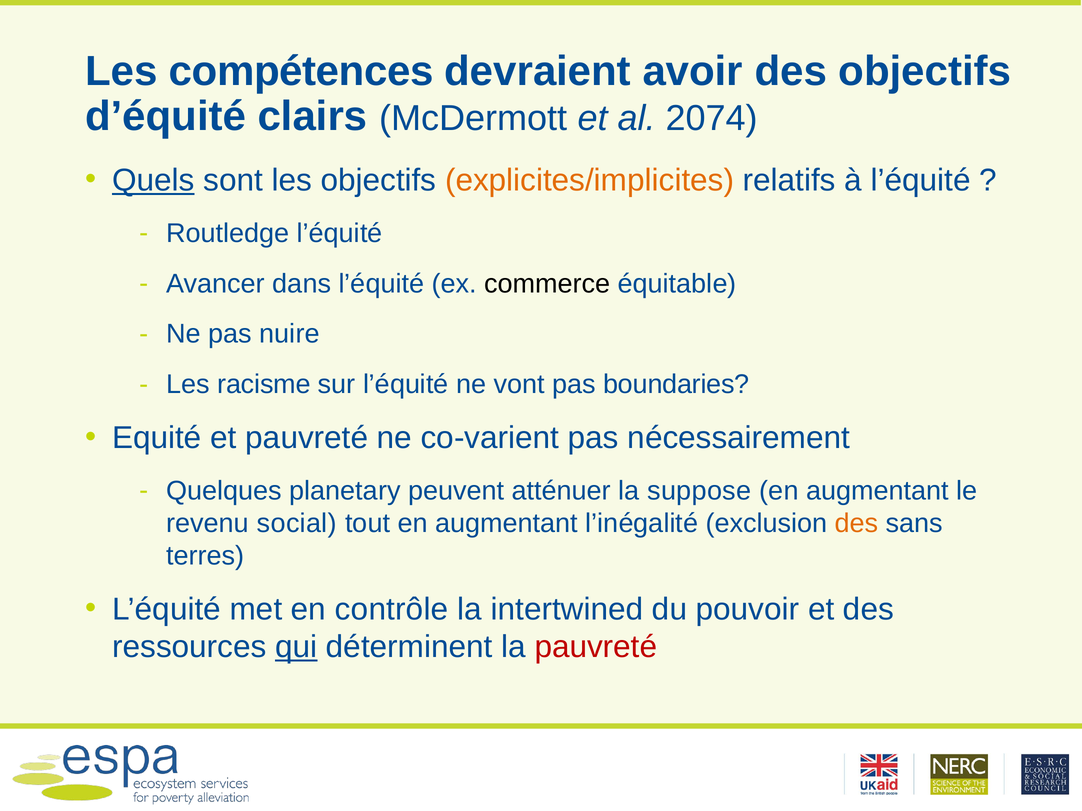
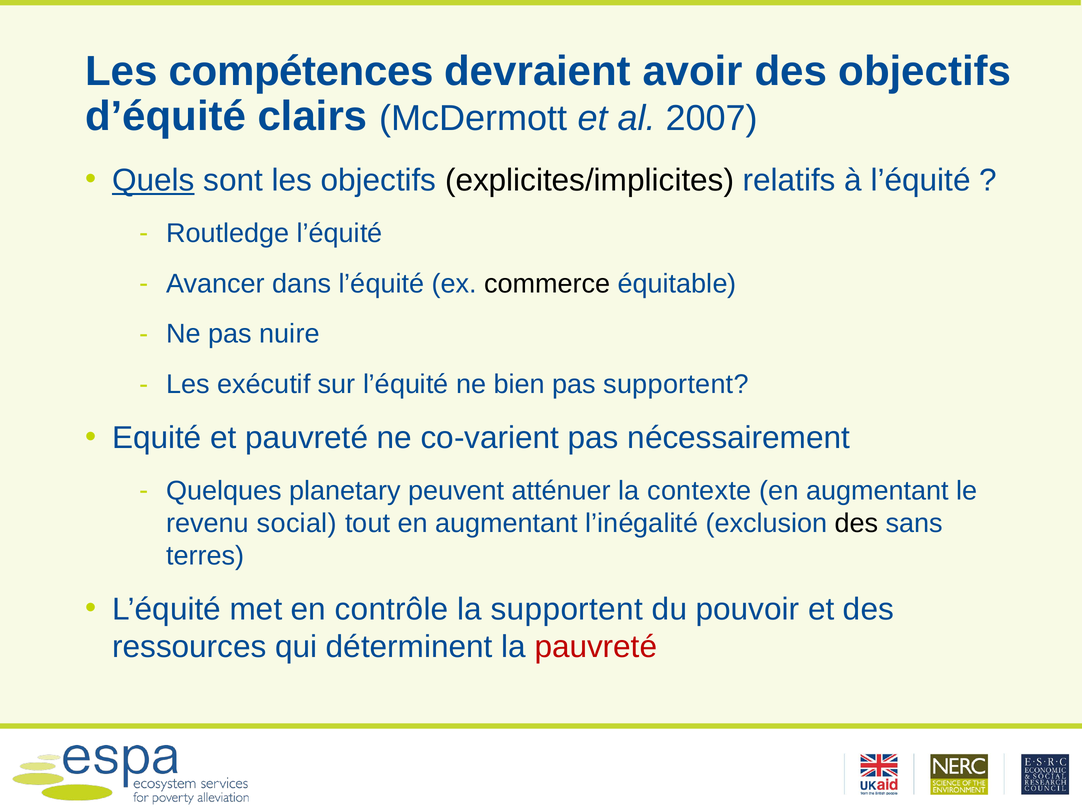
2074: 2074 -> 2007 (712, 119)
explicites/implicites colour: orange -> black (590, 180)
racisme: racisme -> exécutif (264, 385)
vont: vont -> bien (519, 385)
pas boundaries: boundaries -> supportent (676, 385)
suppose: suppose -> contexte (699, 491)
des colour: orange -> black (857, 524)
la intertwined: intertwined -> supportent (567, 610)
qui underline: present -> none (296, 647)
